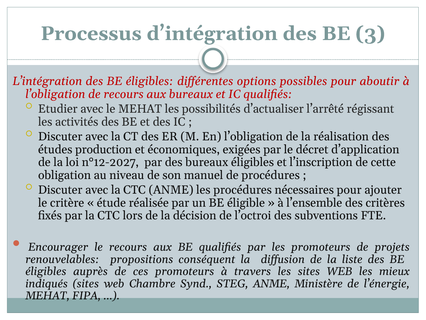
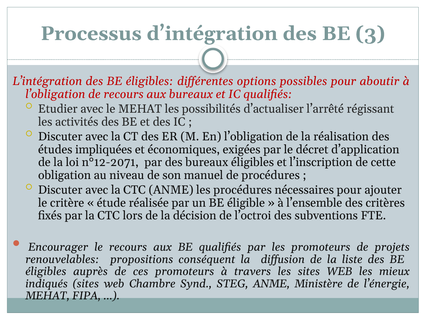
production: production -> impliquées (104, 149)
n°12-2027: n°12-2027 -> n°12-2071 (110, 162)
